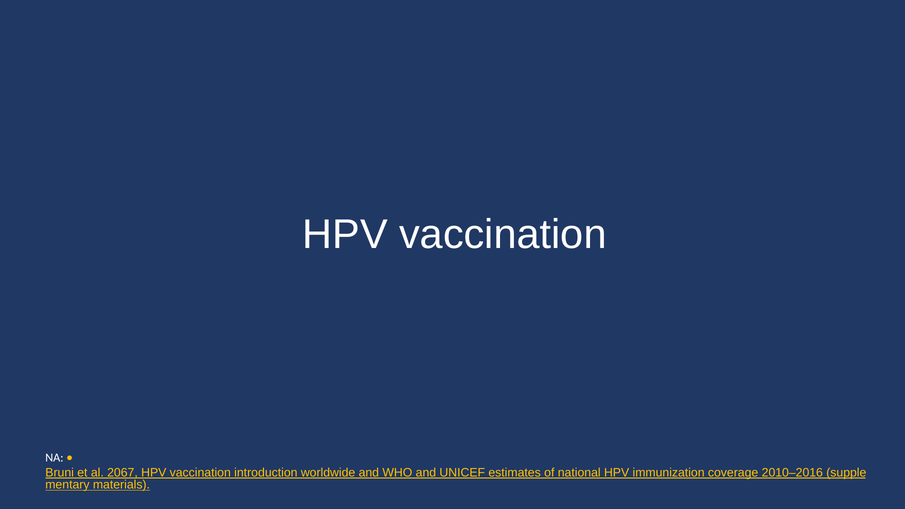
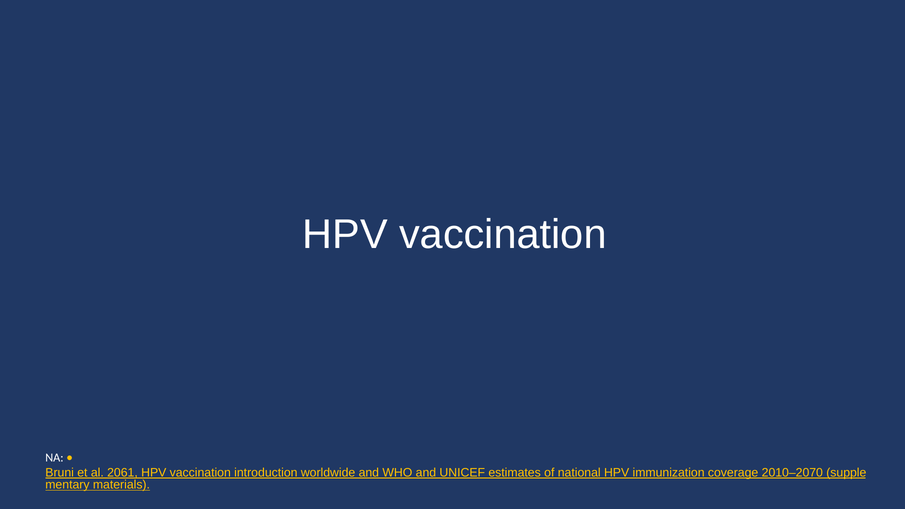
2067: 2067 -> 2061 (122, 473)
2010–2016: 2010–2016 -> 2010–2070 (792, 473)
